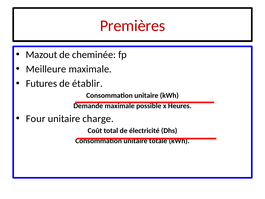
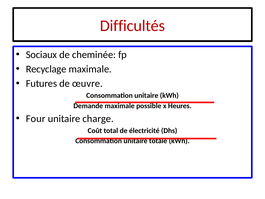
Premières: Premières -> Difficultés (132, 26)
Mazout: Mazout -> Sociaux (41, 55)
Meilleure: Meilleure -> Recyclage (46, 69)
établir: établir -> œuvre (87, 83)
